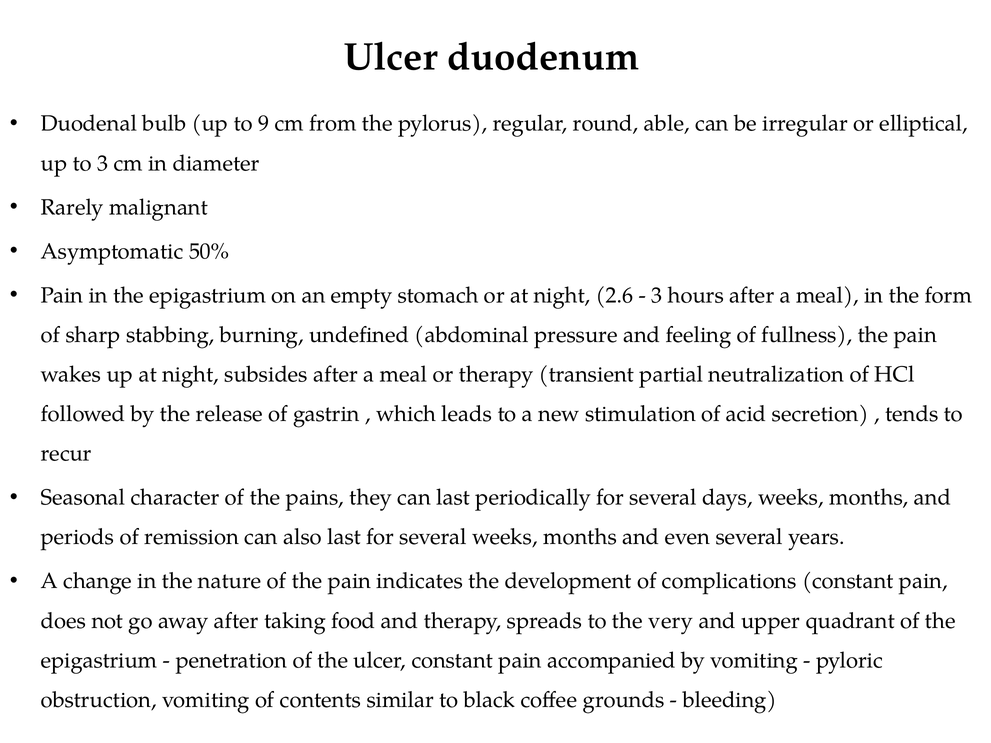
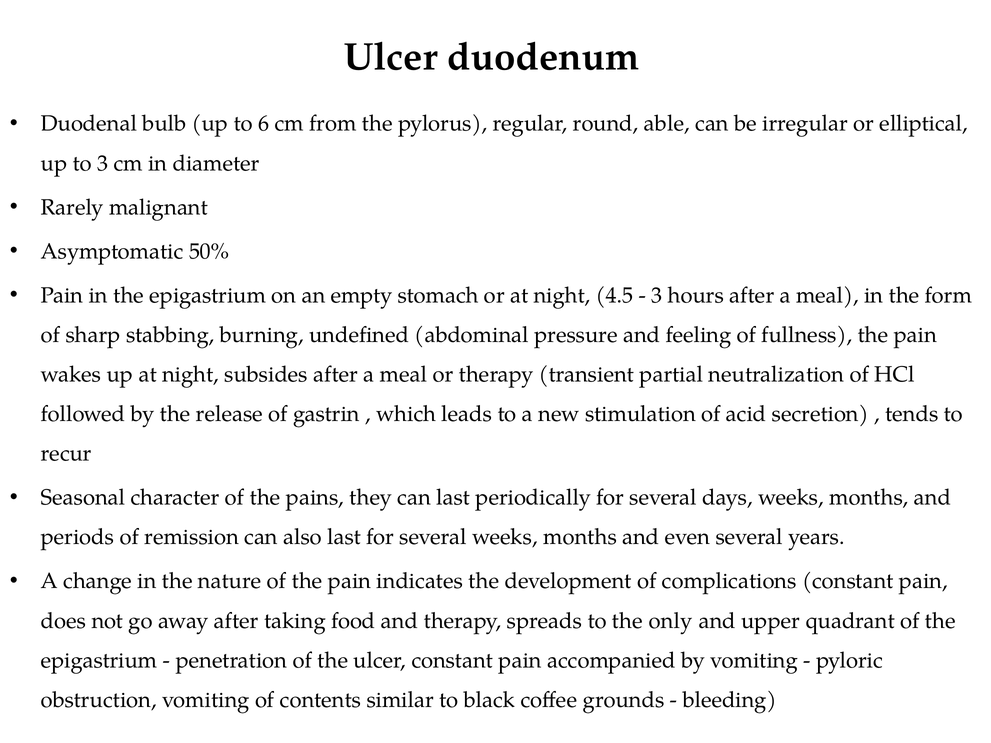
9: 9 -> 6 (264, 124)
2.6: 2.6 -> 4.5 (615, 295)
very: very -> only (671, 621)
